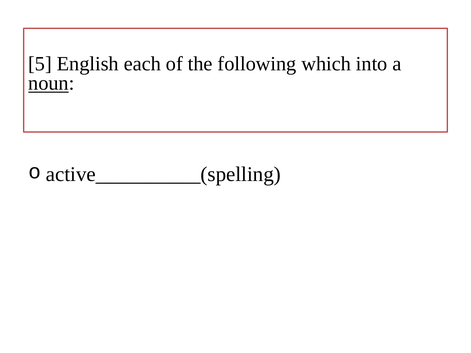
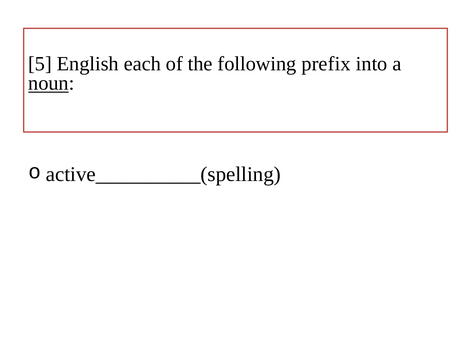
which: which -> prefix (326, 64)
